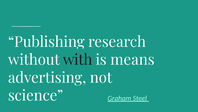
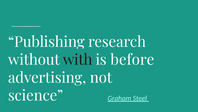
means: means -> before (132, 60)
